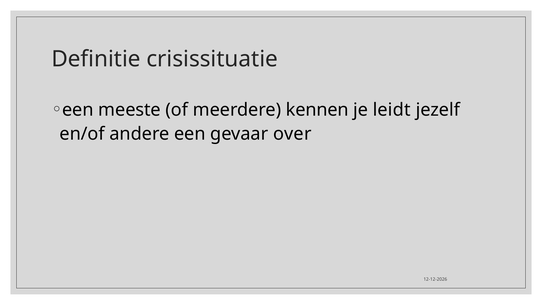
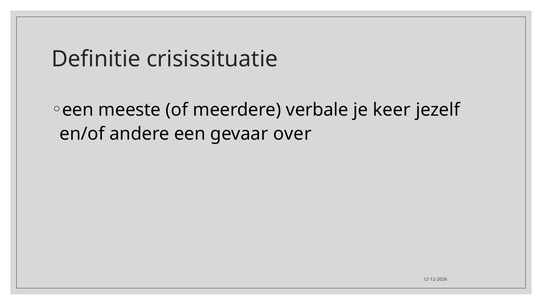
kennen: kennen -> verbale (317, 110)
leidt: leidt -> keer (392, 110)
